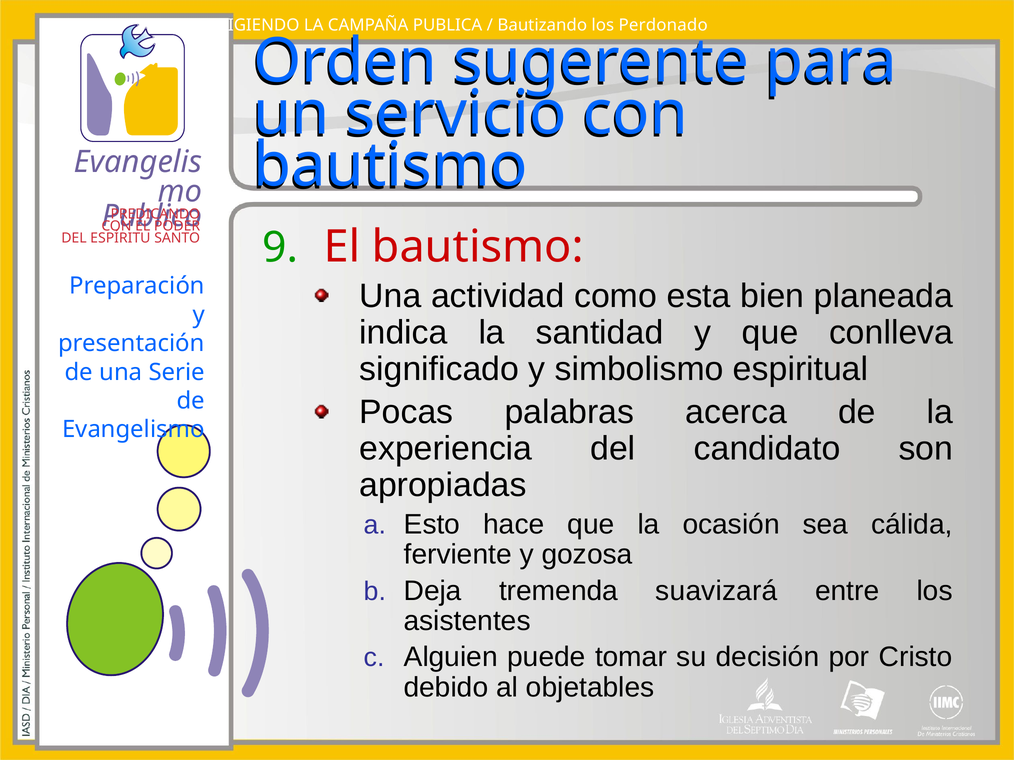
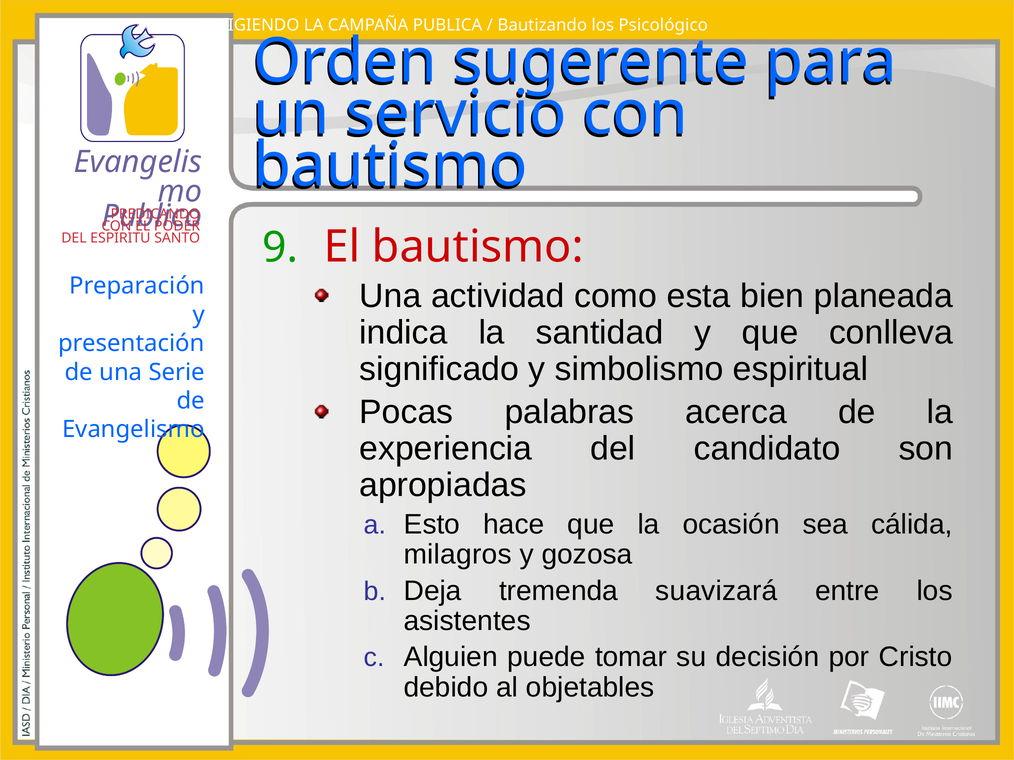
Perdonado: Perdonado -> Psicológico (663, 25)
ferviente: ferviente -> milagros (458, 555)
